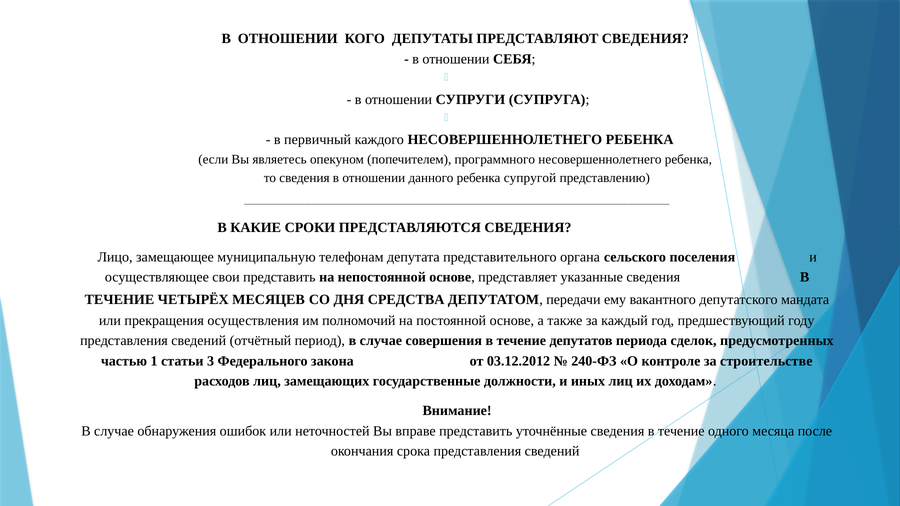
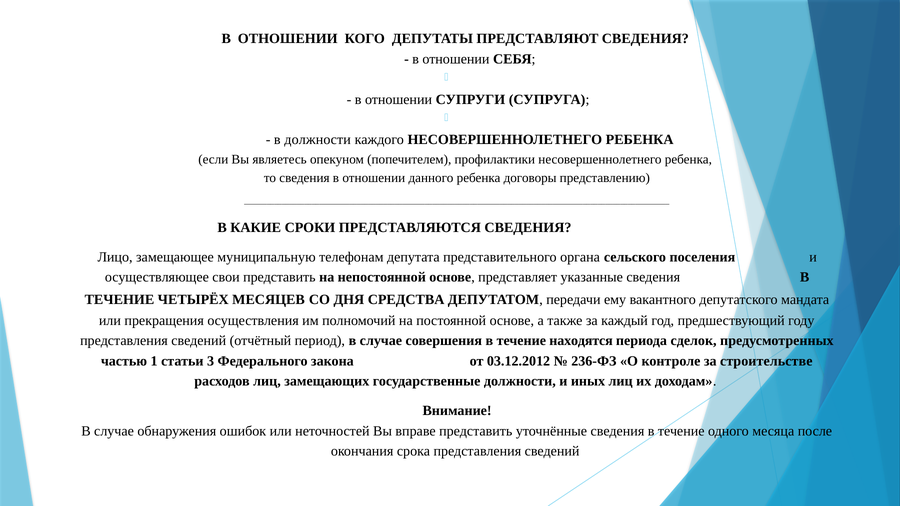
в первичный: первичный -> должности (318, 140)
программного: программного -> профилактики (495, 159)
супругой: супругой -> договоры (530, 178)
депутатов: депутатов -> находятся (581, 341)
240-ФЗ: 240-ФЗ -> 236-ФЗ (594, 361)
